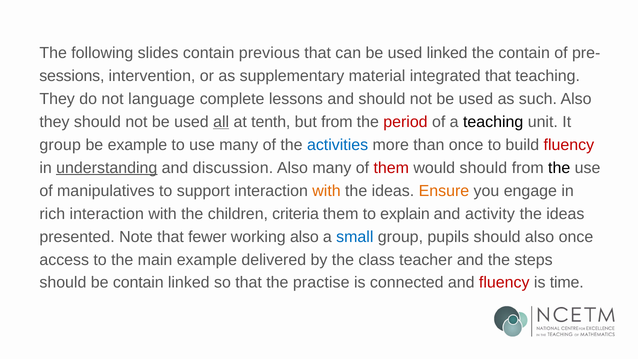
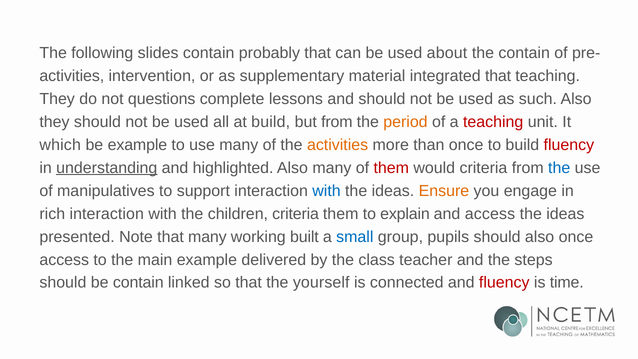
previous: previous -> probably (269, 53)
used linked: linked -> about (447, 53)
sessions: sessions -> activities (72, 76)
language: language -> questions (162, 99)
all underline: present -> none (221, 122)
at tenth: tenth -> build (271, 122)
period colour: red -> orange (405, 122)
teaching colour: black -> red (493, 122)
group: group -> which (60, 145)
activities colour: blue -> orange (338, 145)
discussion: discussion -> highlighted (233, 168)
would should: should -> criteria (483, 168)
the colour: black -> blue (559, 168)
with colour: orange -> blue (327, 191)
and activity: activity -> access (490, 214)
that fewer: fewer -> many (207, 237)
working also: also -> built (304, 237)
practise: practise -> yourself (321, 283)
